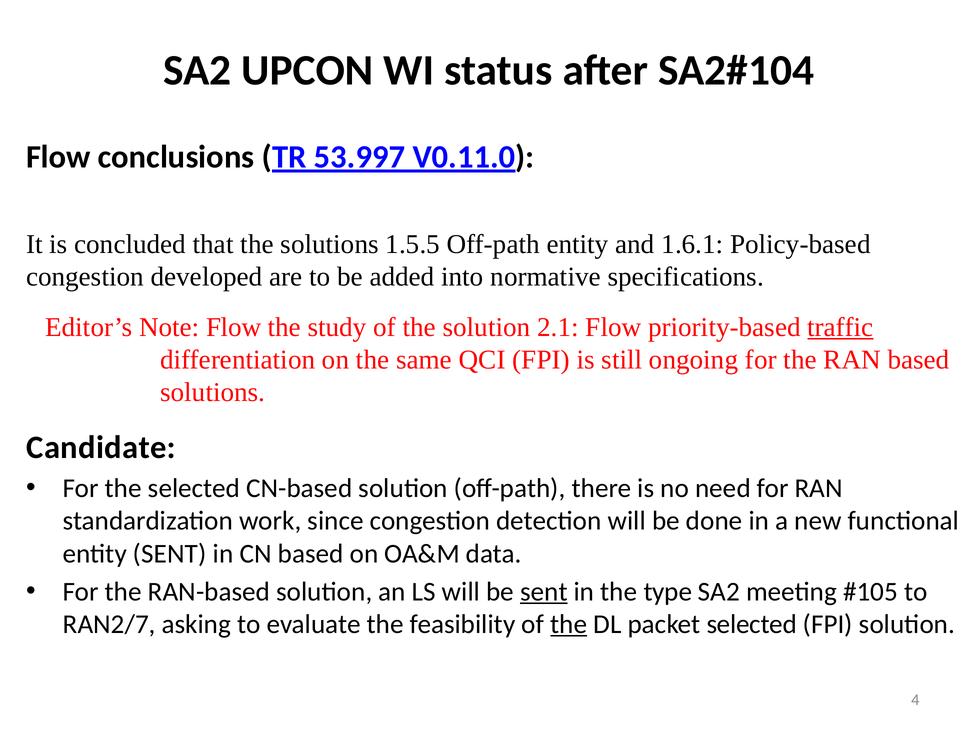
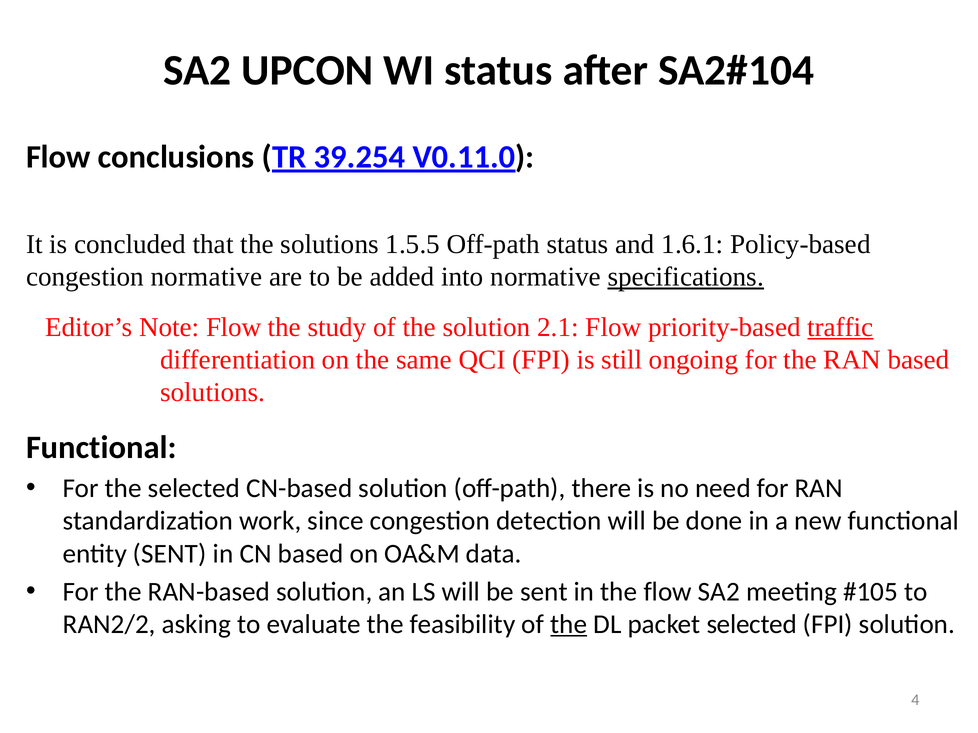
53.997: 53.997 -> 39.254 (360, 157)
Off-path entity: entity -> status (578, 244)
congestion developed: developed -> normative (206, 277)
specifications underline: none -> present (686, 277)
Candidate: Candidate -> Functional (101, 448)
sent underline: present -> none (544, 592)
the type: type -> flow (668, 592)
RAN2/7: RAN2/7 -> RAN2/2 (109, 625)
